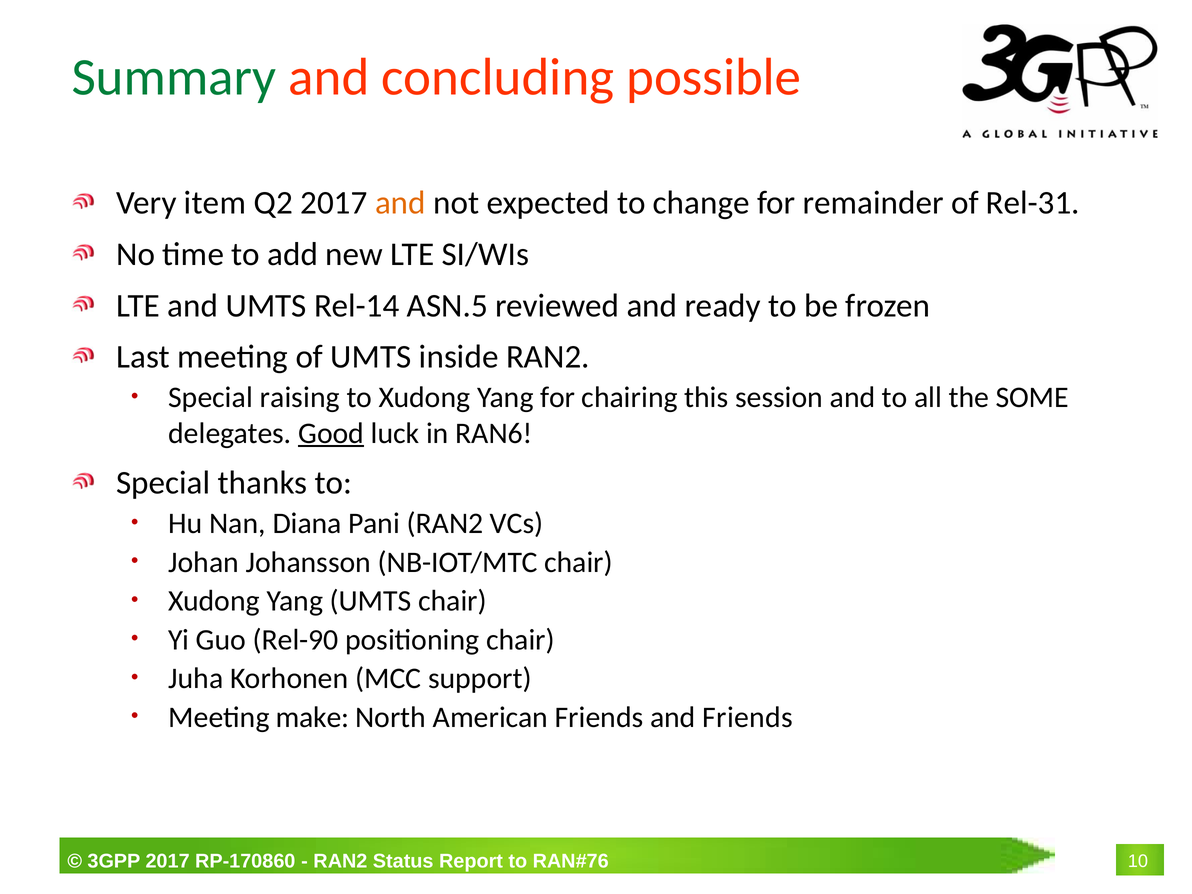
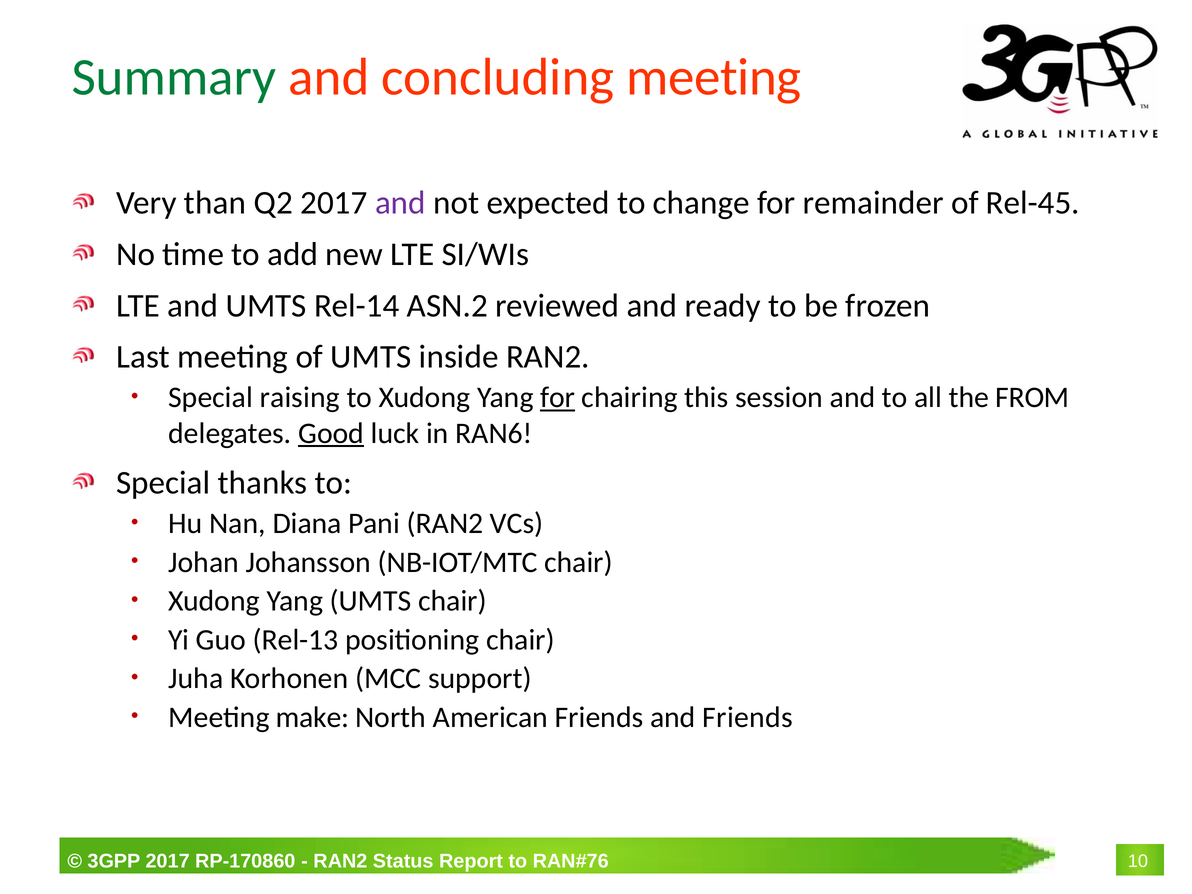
concluding possible: possible -> meeting (714, 77)
item: item -> than (215, 203)
and colour: orange -> purple (400, 203)
Rel-31: Rel-31 -> Rel-45 (1033, 203)
ASN.5: ASN.5 -> ASN.2 (447, 306)
for underline: none -> present (558, 398)
SOME: SOME -> FROM (1032, 398)
Rel-90: Rel-90 -> Rel-13 (296, 640)
